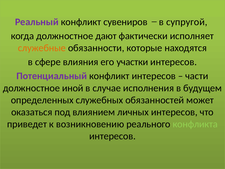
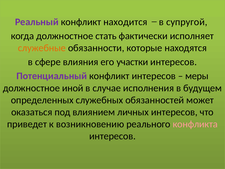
сувениров: сувениров -> находится (125, 22)
дают: дают -> стать (106, 36)
части: части -> меры (197, 76)
конфликта colour: light green -> pink (195, 124)
